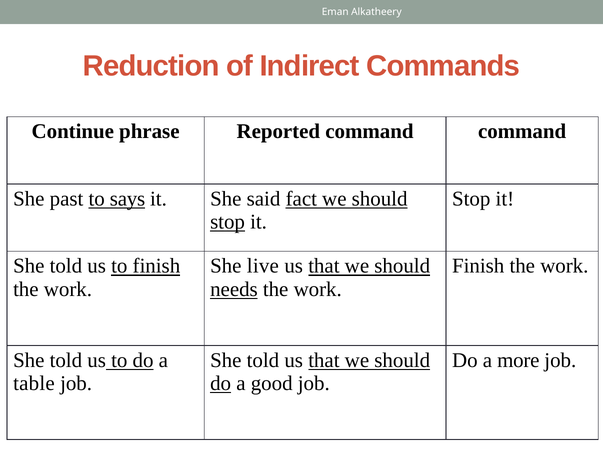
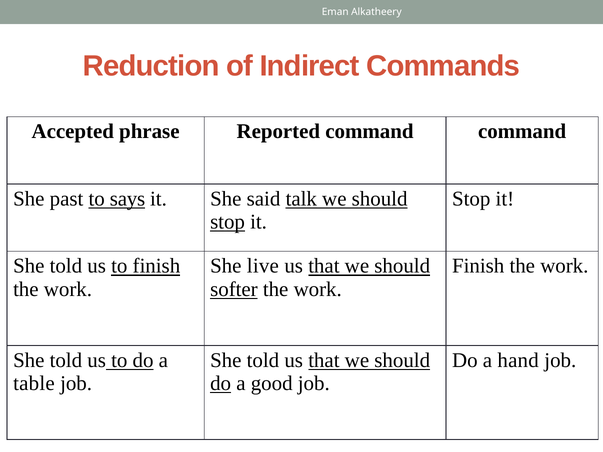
Continue: Continue -> Accepted (73, 132)
fact: fact -> talk (301, 199)
needs: needs -> softer (234, 289)
more: more -> hand (518, 360)
